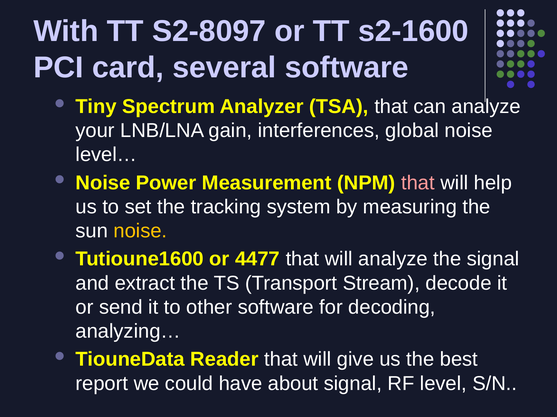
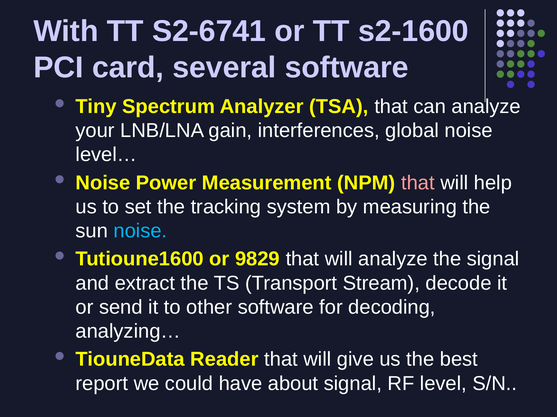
S2-8097: S2-8097 -> S2-6741 (209, 31)
noise colour: yellow -> light blue (140, 231)
4477: 4477 -> 9829 (257, 259)
